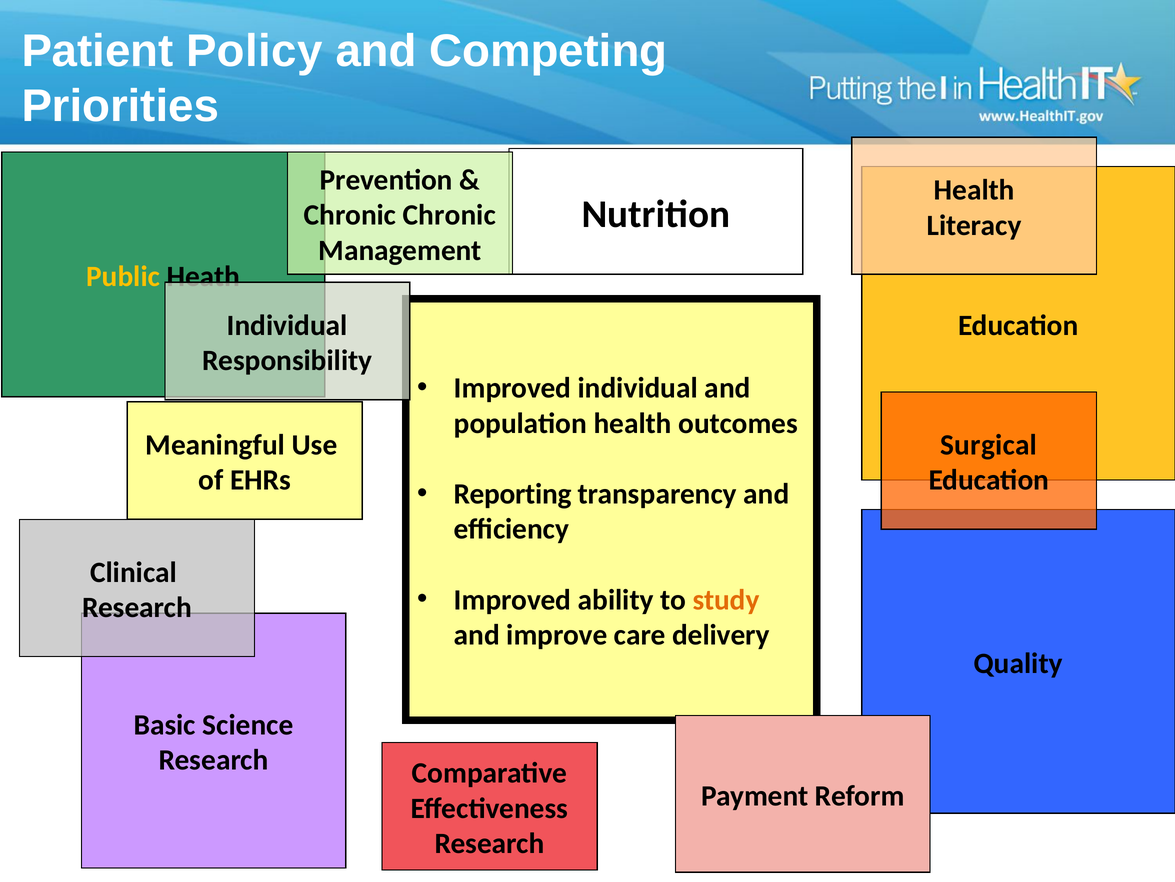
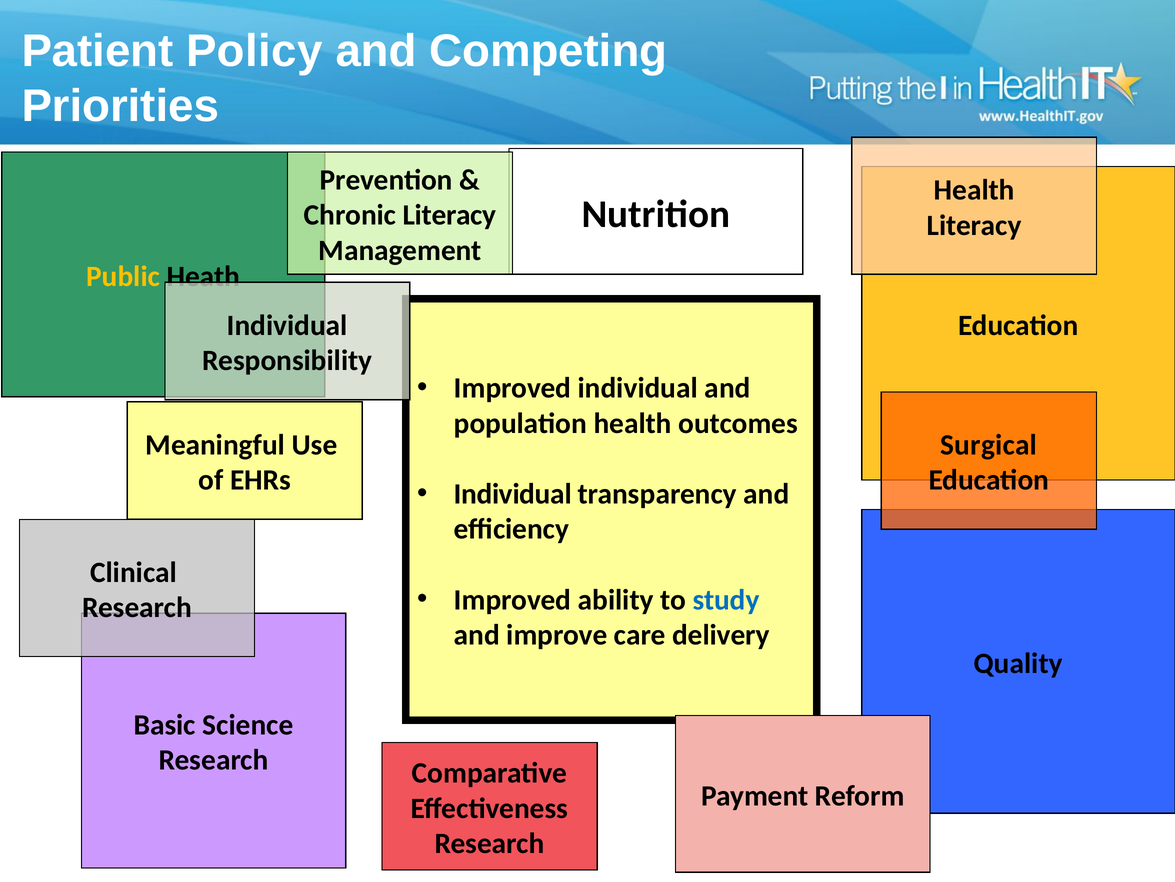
Chronic Chronic: Chronic -> Literacy (449, 215)
Reporting: Reporting -> Individual (513, 494)
study colour: orange -> blue (726, 599)
